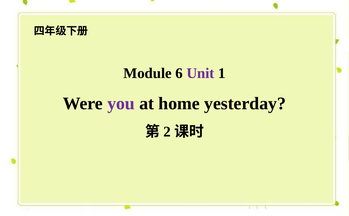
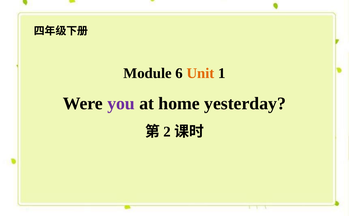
Unit colour: purple -> orange (200, 73)
